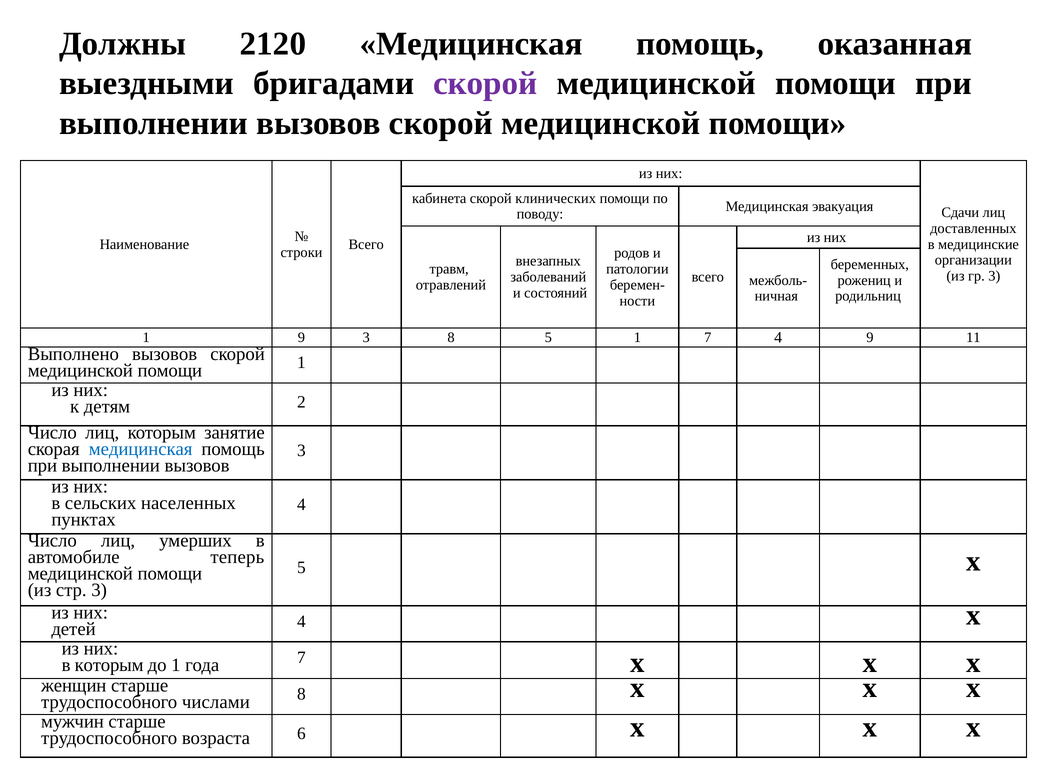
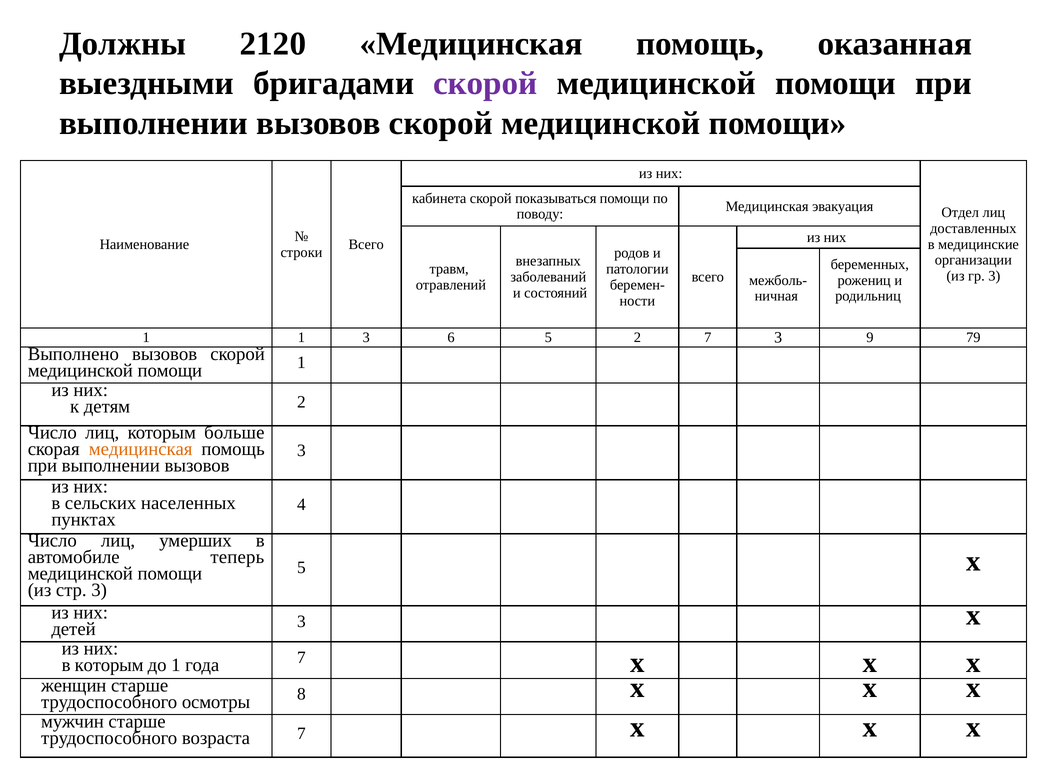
клинических: клинических -> показываться (556, 198)
Сдачи: Сдачи -> Отдел (960, 213)
1 9: 9 -> 1 (301, 338)
3 8: 8 -> 6 (451, 338)
5 1: 1 -> 2 (637, 338)
7 4: 4 -> 3 (778, 338)
11: 11 -> 79 (973, 338)
занятие: занятие -> больше (234, 433)
медицинская colour: blue -> orange (141, 449)
детей 4: 4 -> 3 (301, 622)
числами: числами -> осмотры (216, 702)
возраста 6: 6 -> 7 (301, 734)
